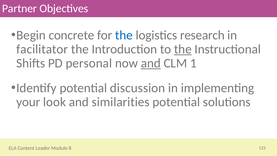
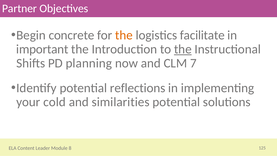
the colour: blue -> orange (124, 35)
research: research -> facilitate (202, 35)
facilitator: facilitator -> important (42, 49)
personal: personal -> planning (89, 63)
and underline: present -> none (151, 63)
1: 1 -> 7 (193, 63)
discussion: discussion -> reflections (138, 88)
look: look -> cold (54, 102)
